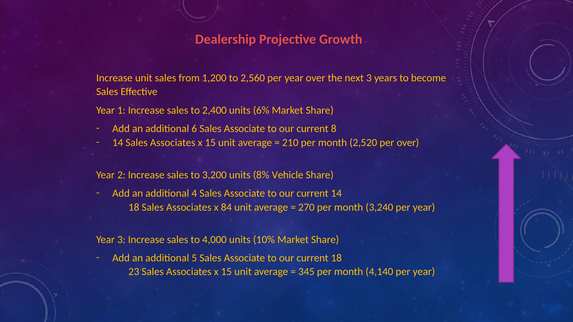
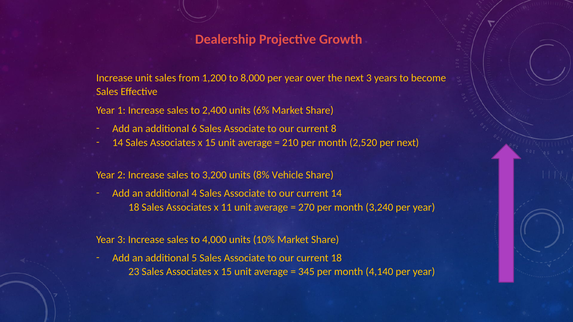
2,560: 2,560 -> 8,000 (253, 78)
per over: over -> next (408, 143)
84: 84 -> 11 (226, 207)
